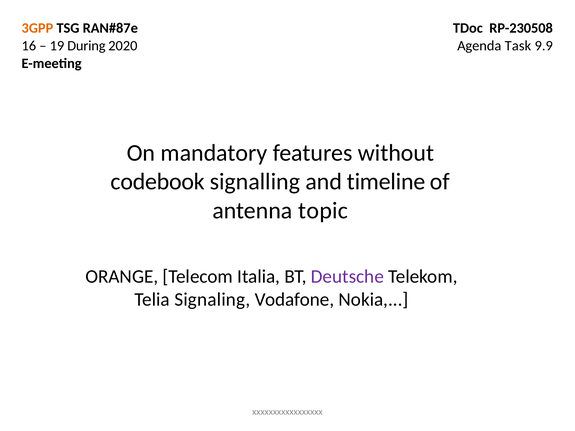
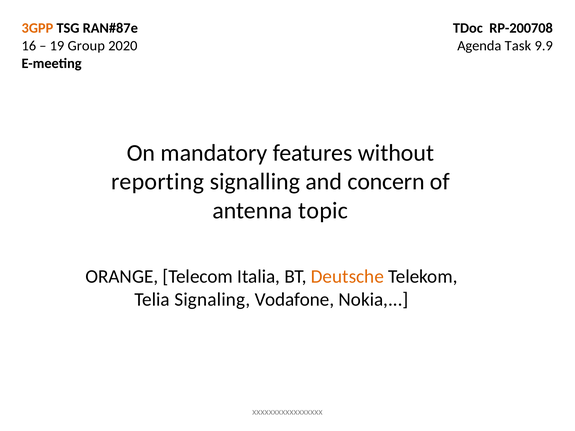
RP-230508: RP-230508 -> RP-200708 (521, 28)
During: During -> Group (86, 46)
codebook: codebook -> reporting (158, 182)
timeline: timeline -> concern (386, 182)
Deutsche colour: purple -> orange (347, 277)
